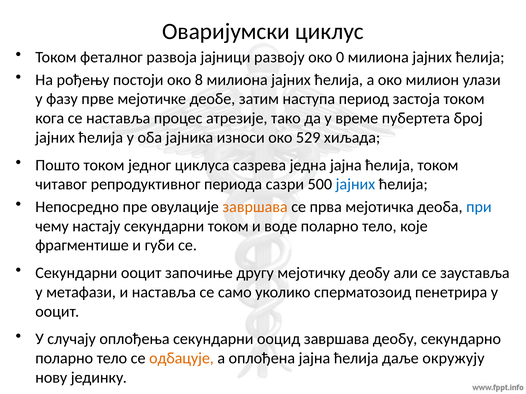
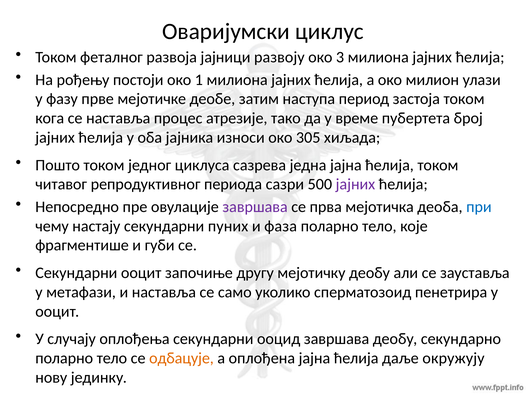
0: 0 -> 3 (340, 57)
8: 8 -> 1 (199, 80)
529: 529 -> 305 (308, 138)
јајних colour: blue -> purple (355, 185)
завршава colour: orange -> purple (255, 207)
секундарни током: током -> пуних (228, 226)
воде: воде -> фаза (281, 226)
